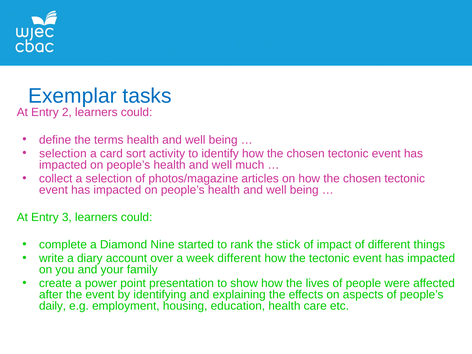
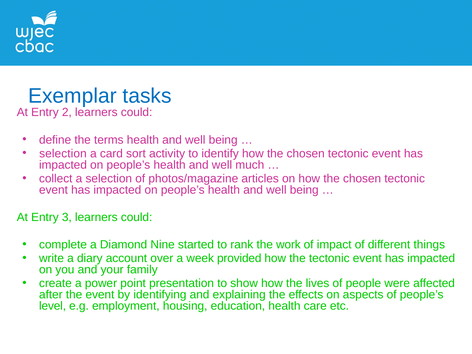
stick: stick -> work (288, 245)
week different: different -> provided (239, 258)
daily: daily -> level (53, 306)
